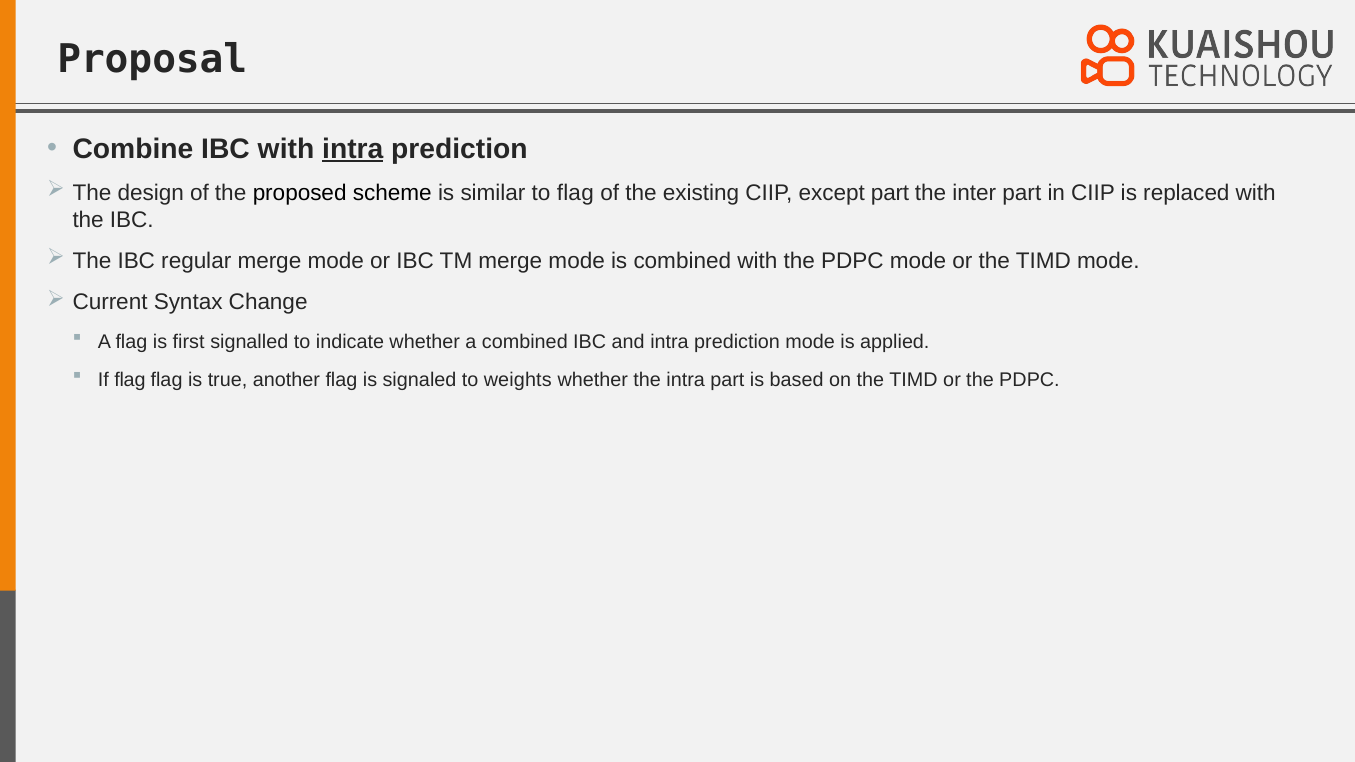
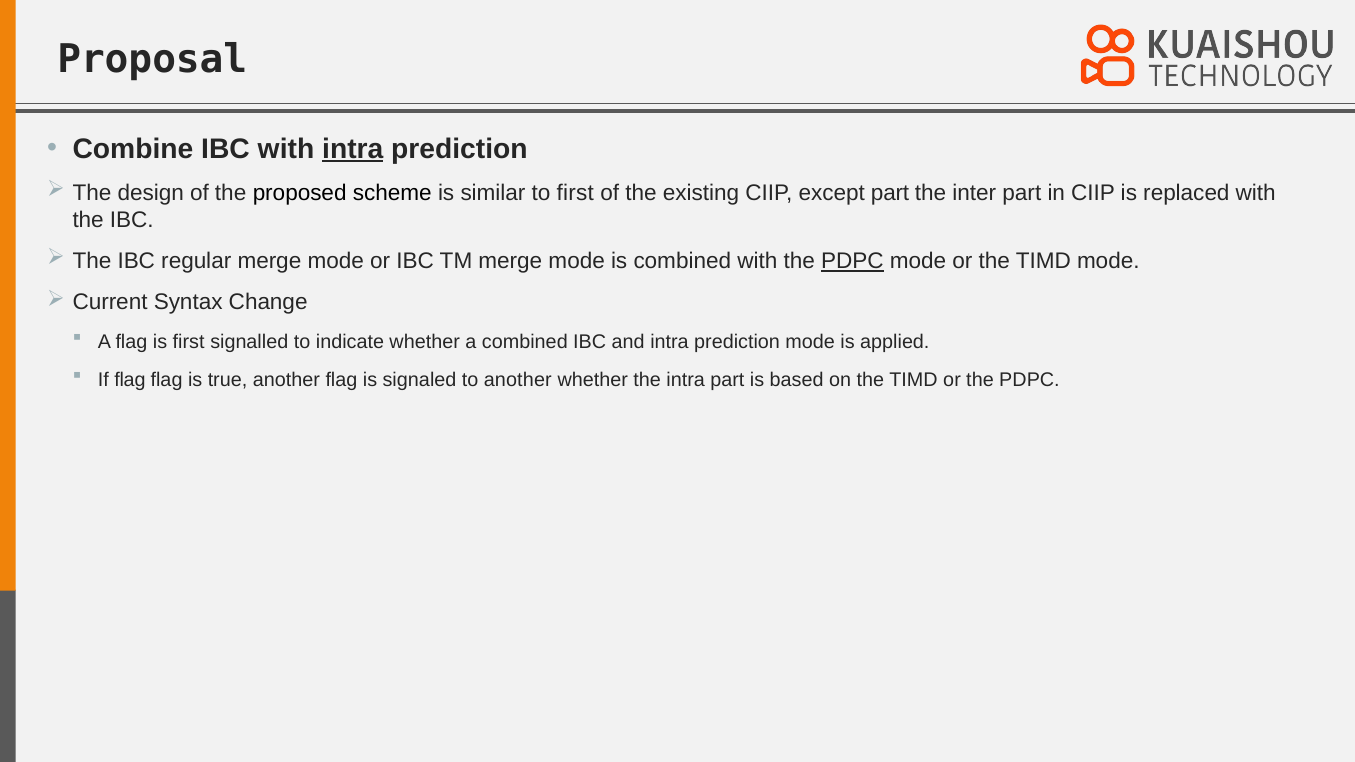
to flag: flag -> first (575, 193)
PDPC underline: none -> present (852, 261)
to weights: weights -> another (518, 380)
